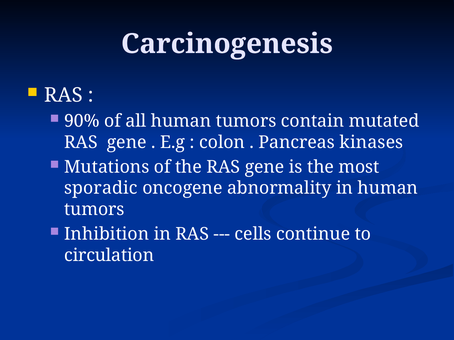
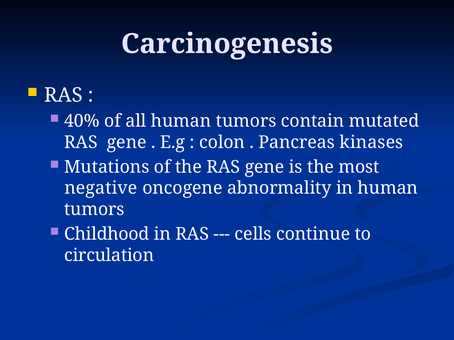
90%: 90% -> 40% (82, 121)
sporadic: sporadic -> negative (101, 188)
Inhibition: Inhibition -> Childhood (107, 234)
